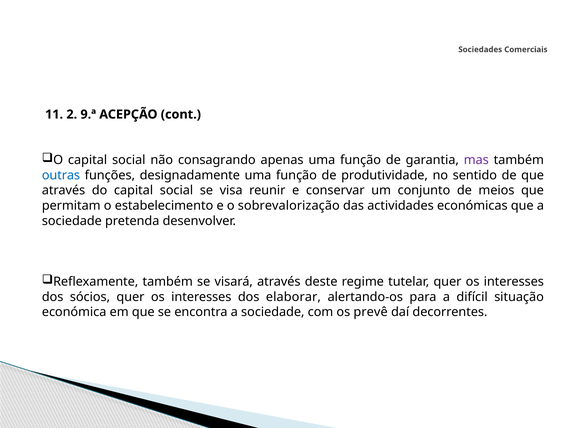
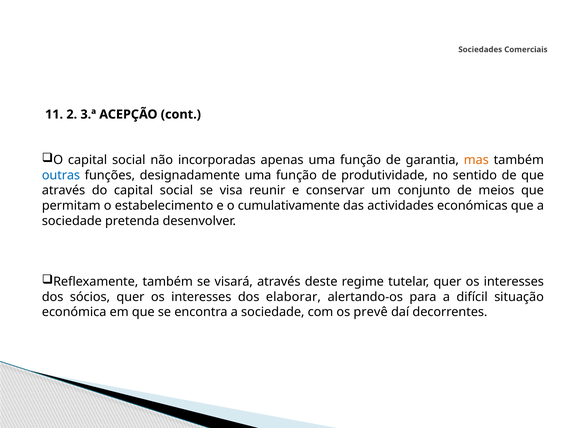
9.ª: 9.ª -> 3.ª (88, 114)
consagrando: consagrando -> incorporadas (217, 160)
mas colour: purple -> orange (476, 160)
sobrevalorização: sobrevalorização -> cumulativamente (289, 206)
